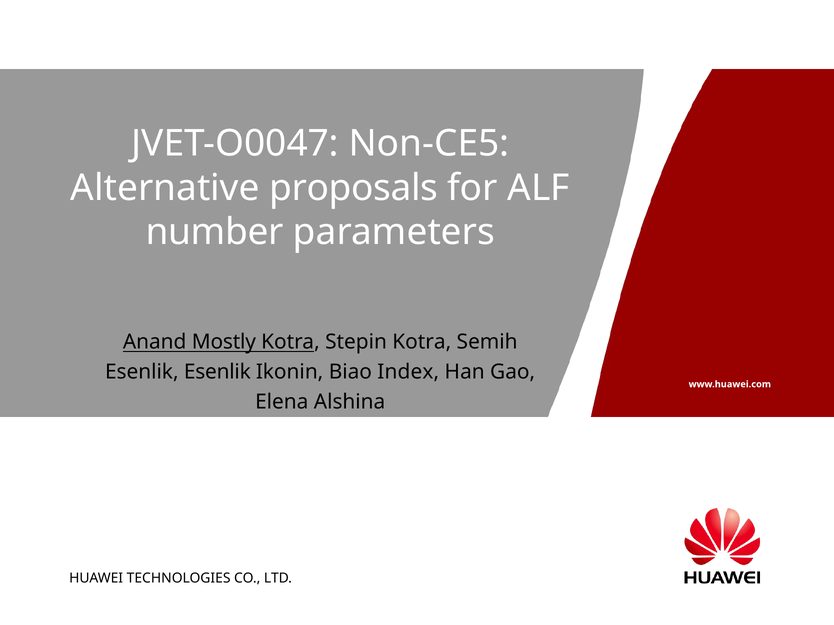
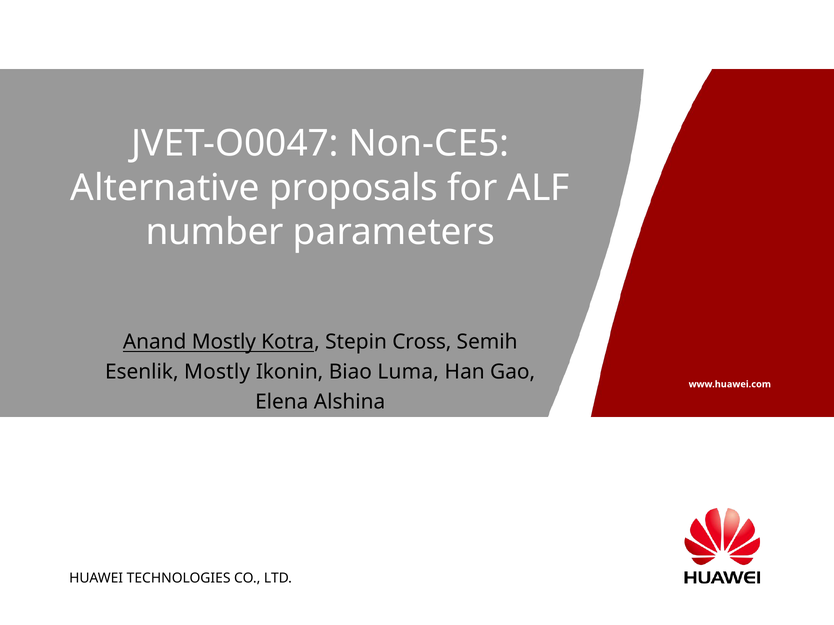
Stepin Kotra: Kotra -> Cross (422, 342)
Esenlik Esenlik: Esenlik -> Mostly (217, 372)
Index: Index -> Luma (408, 372)
